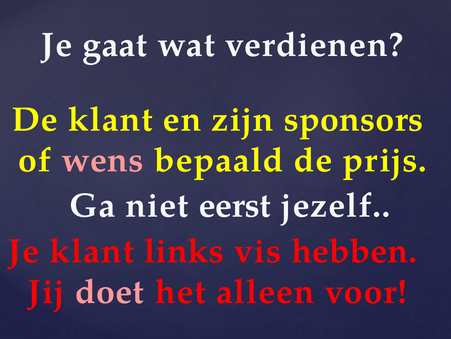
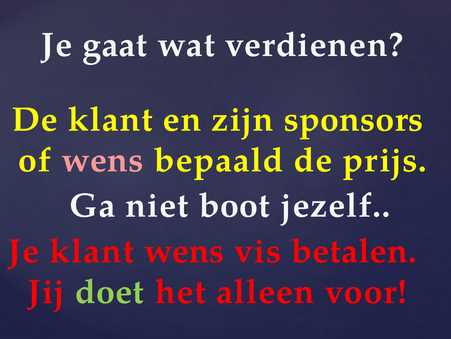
eerst: eerst -> boot (234, 205)
klant links: links -> wens (184, 251)
hebben: hebben -> betalen (354, 251)
doet colour: pink -> light green (110, 291)
